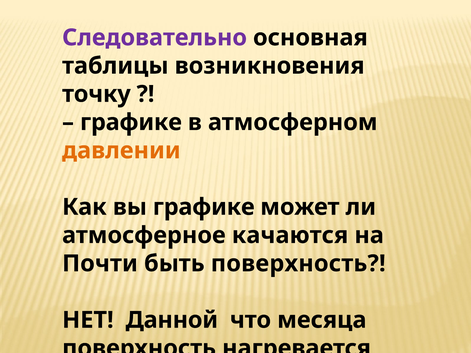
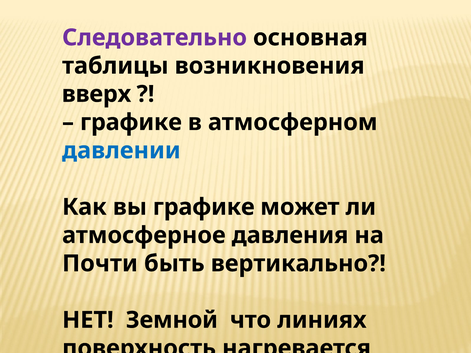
точку: точку -> вверх (96, 94)
давлении colour: orange -> blue (121, 151)
качаются: качаются -> давления (290, 235)
быть поверхность: поверхность -> вертикально (298, 264)
Данной: Данной -> Земной (172, 320)
месяца: месяца -> линиях (322, 320)
